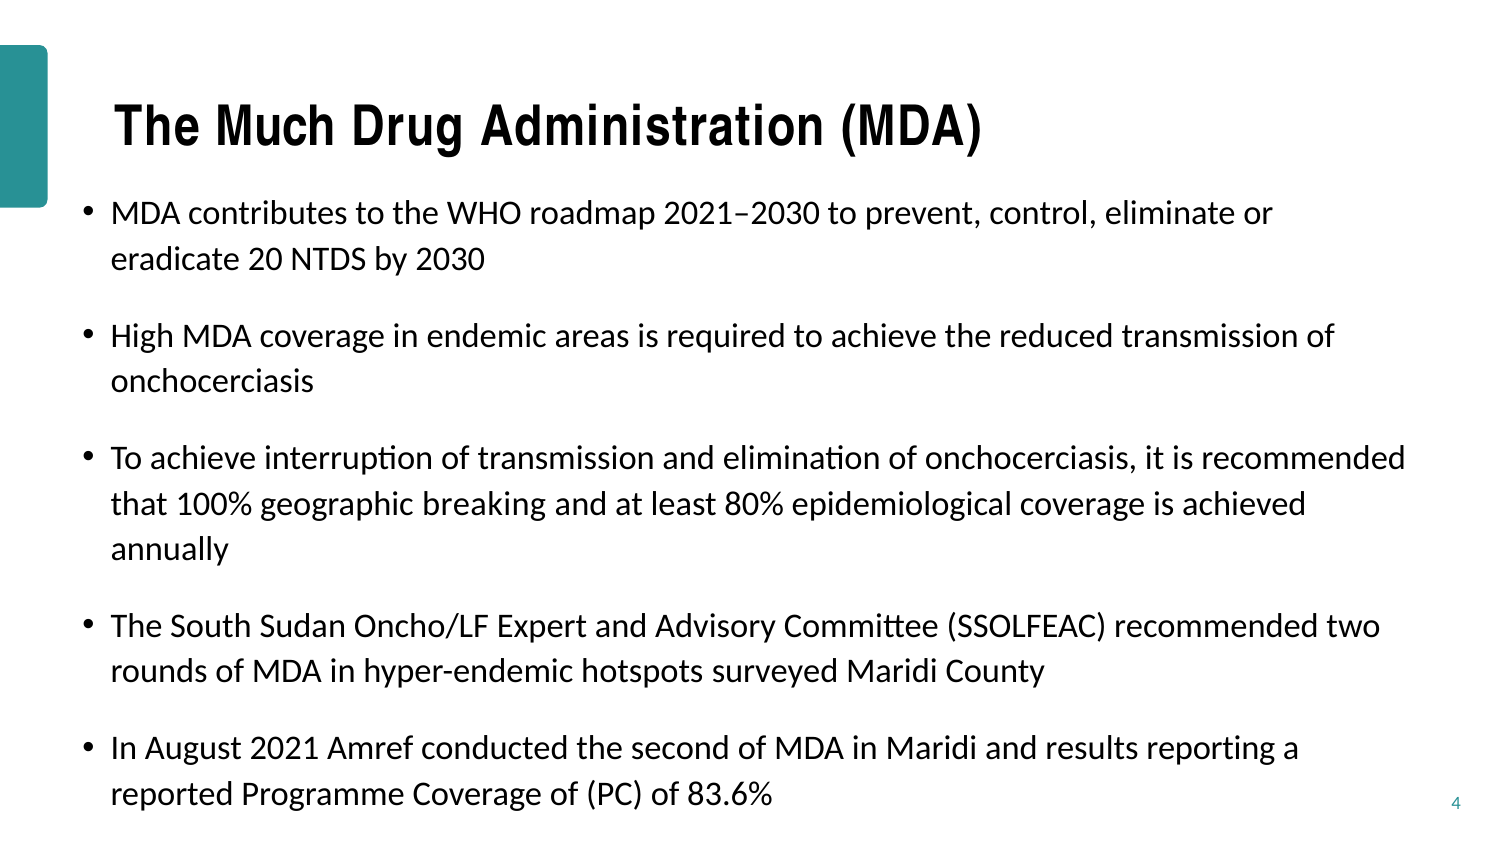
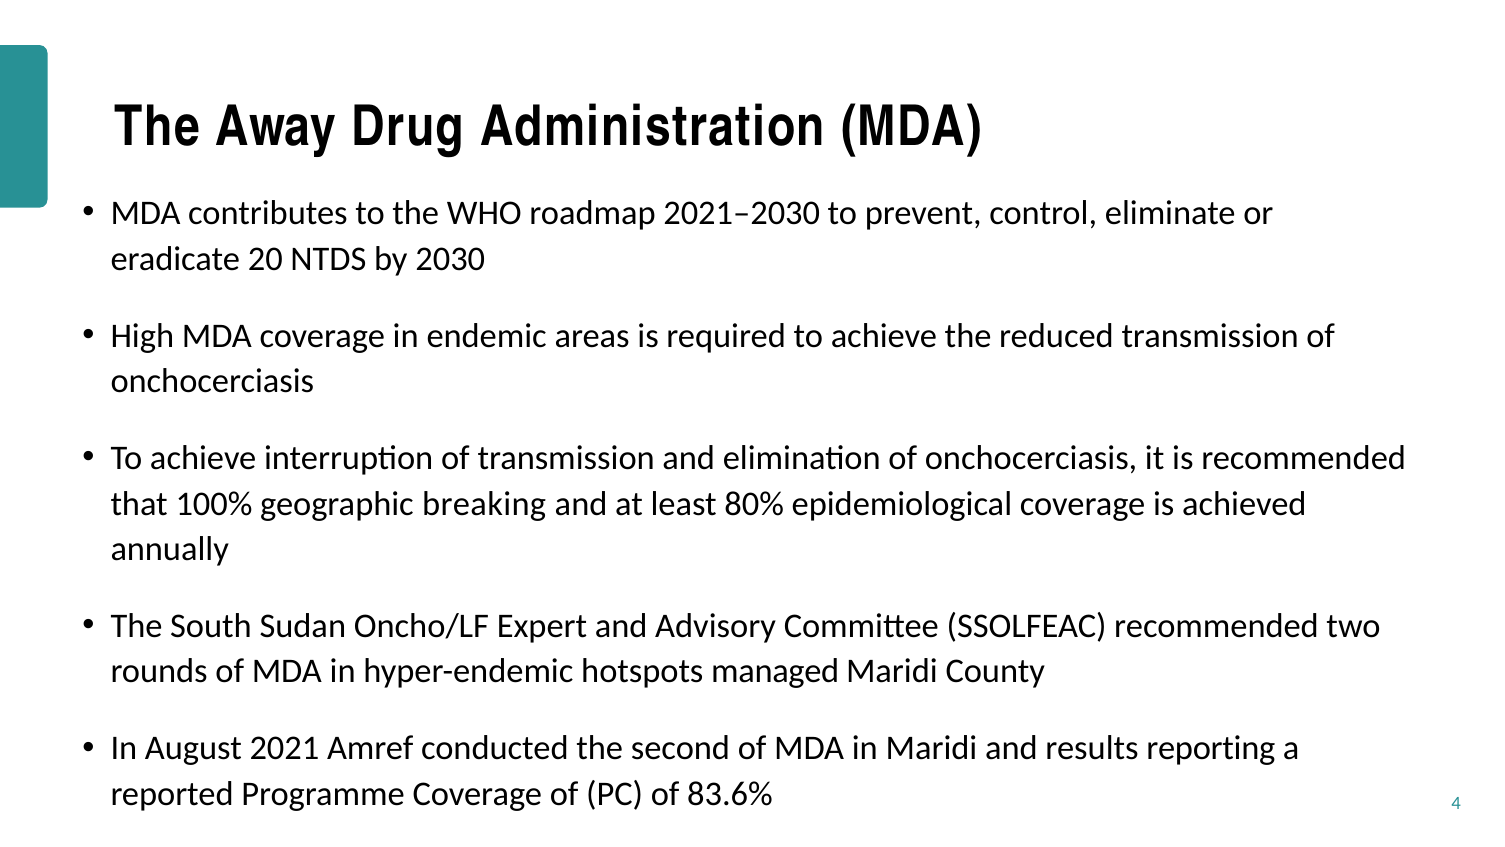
Much: Much -> Away (276, 126)
surveyed: surveyed -> managed (775, 671)
